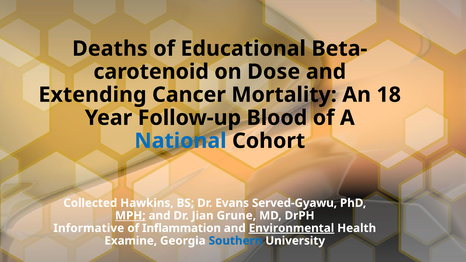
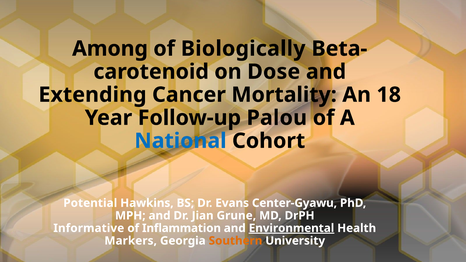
Deaths: Deaths -> Among (110, 49)
Educational: Educational -> Biologically (243, 49)
Blood: Blood -> Palou (277, 118)
Collected: Collected -> Potential (90, 203)
Served-Gyawu: Served-Gyawu -> Center-Gyawu (294, 203)
MPH underline: present -> none (130, 216)
Examine: Examine -> Markers (131, 241)
Southern colour: blue -> orange (235, 241)
